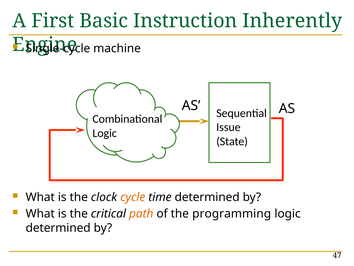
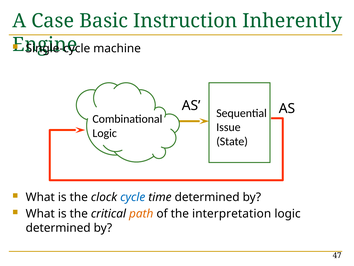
First: First -> Case (53, 21)
cycle colour: orange -> blue (133, 197)
programming: programming -> interpretation (232, 213)
